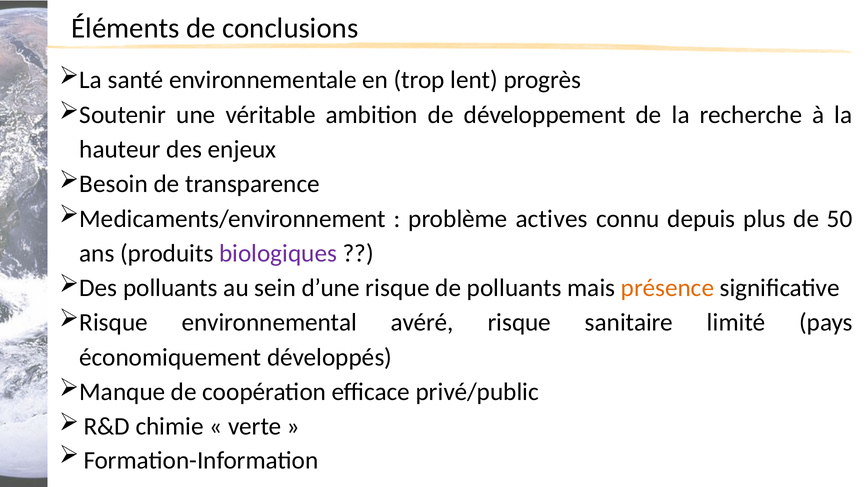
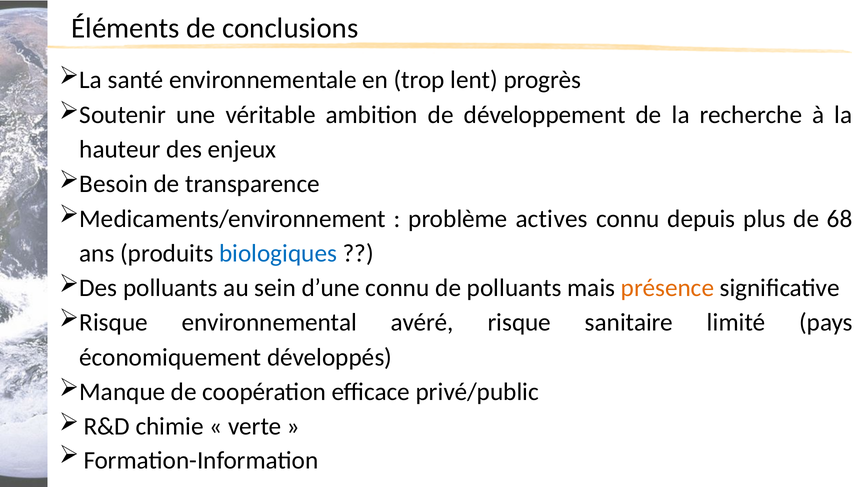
50: 50 -> 68 (840, 219)
biologiques colour: purple -> blue (278, 253)
d’une risque: risque -> connu (397, 288)
